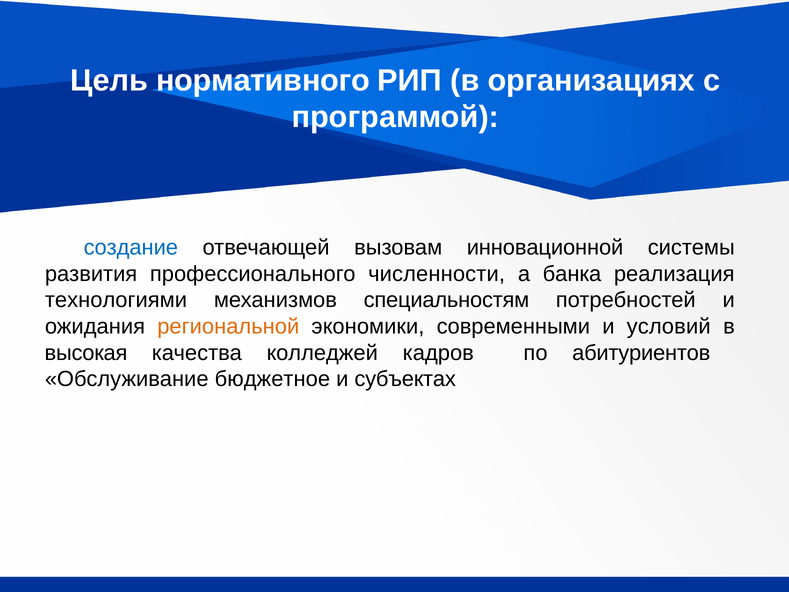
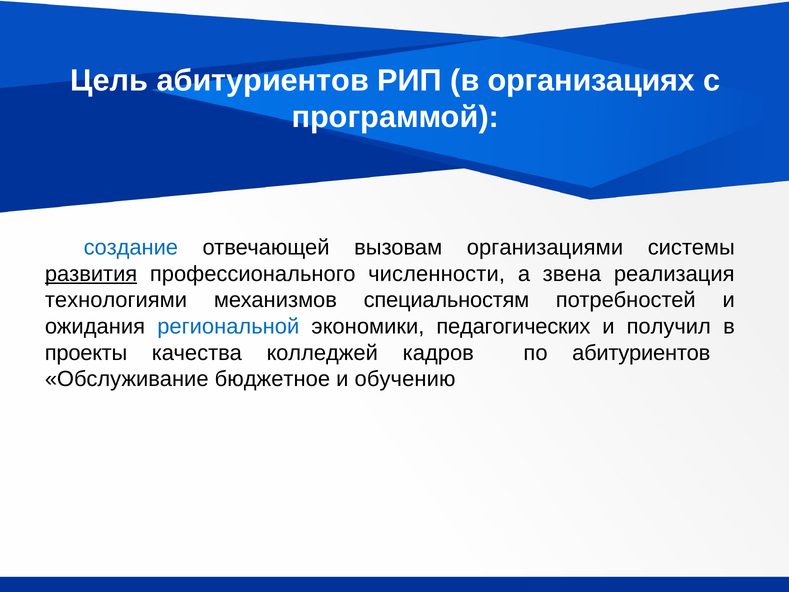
Цель нормативного: нормативного -> абитуриентов (263, 80)
инновационной: инновационной -> организациями (545, 247)
развития underline: none -> present (91, 274)
банка: банка -> звена (572, 274)
региональной colour: orange -> blue (228, 326)
современными: современными -> педагогических (513, 326)
условий: условий -> получил (669, 326)
высокая: высокая -> проекты (86, 353)
субъектах: субъектах -> обучению (405, 379)
